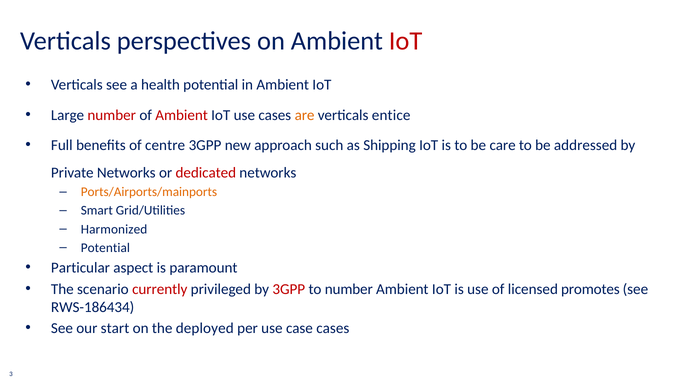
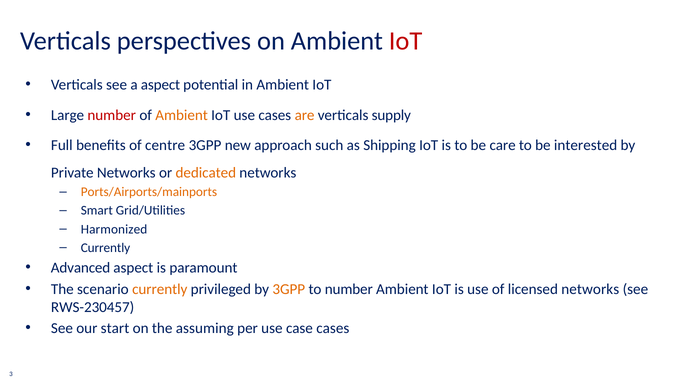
a health: health -> aspect (161, 85)
Ambient colour: red -> orange (182, 115)
entice: entice -> supply (391, 115)
addressed: addressed -> interested (586, 145)
dedicated colour: red -> orange (206, 173)
Potential: Potential -> Currently (105, 248)
Particular: Particular -> Advanced (81, 268)
currently colour: red -> orange (160, 289)
3GPP colour: red -> orange (289, 289)
licensed promotes: promotes -> networks (590, 289)
RWS-186434: RWS-186434 -> RWS-230457 (93, 307)
deployed: deployed -> assuming (205, 328)
